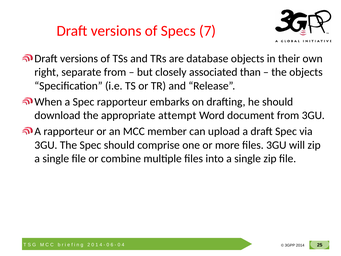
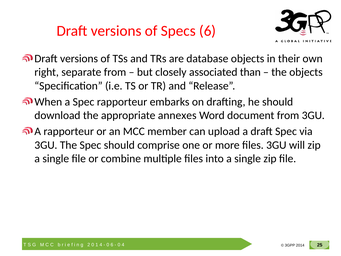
Specs 7: 7 -> 6 (208, 31)
attempt: attempt -> annexes (177, 115)
